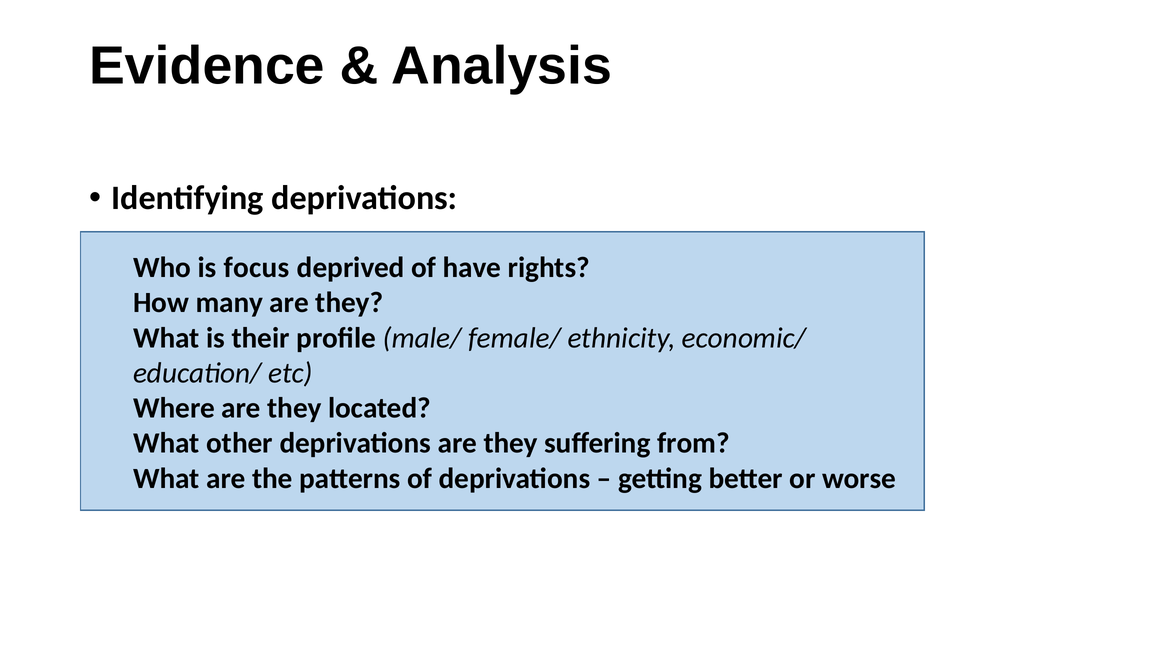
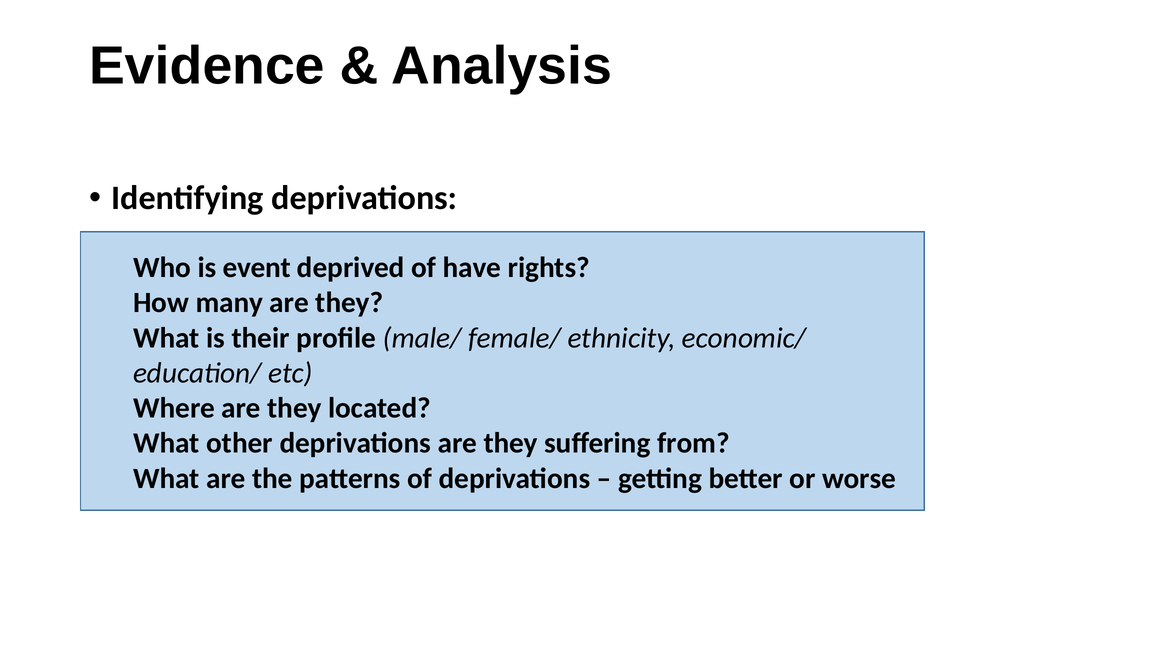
focus: focus -> event (257, 267)
